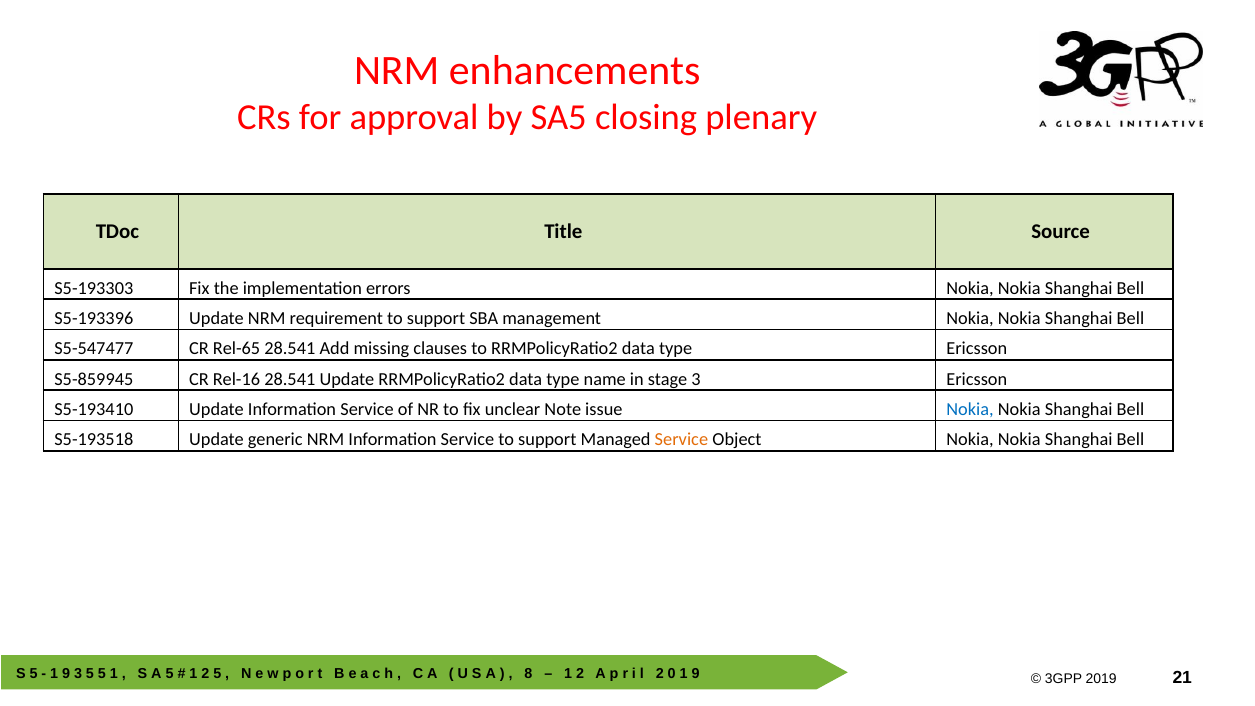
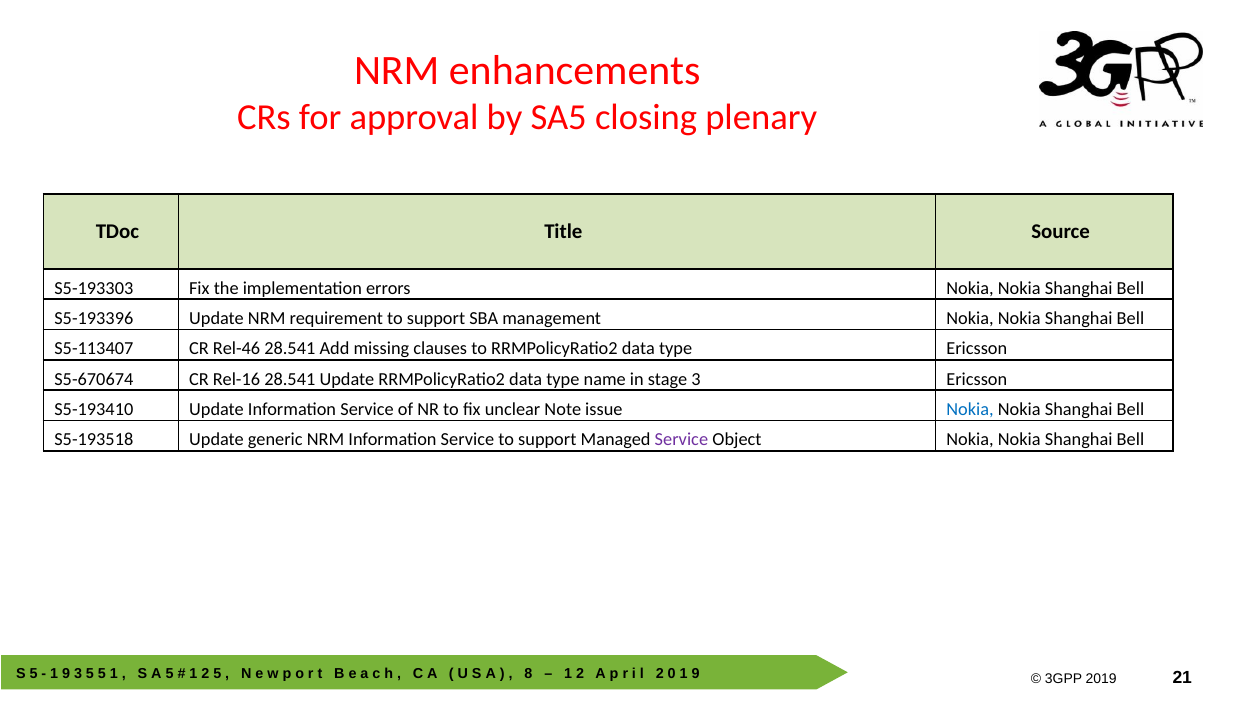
S5-547477: S5-547477 -> S5-113407 (94, 349)
Rel-65: Rel-65 -> Rel-46 (237, 349)
S5-859945: S5-859945 -> S5-670674 (94, 379)
Service colour: orange -> purple (681, 440)
